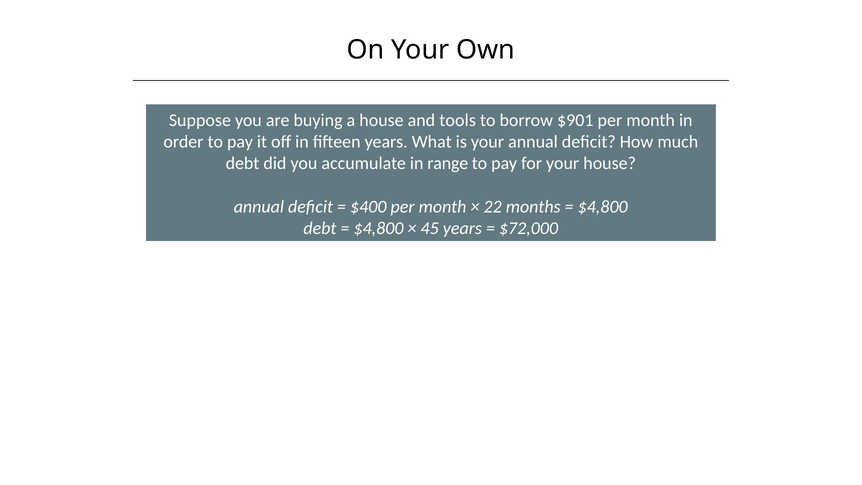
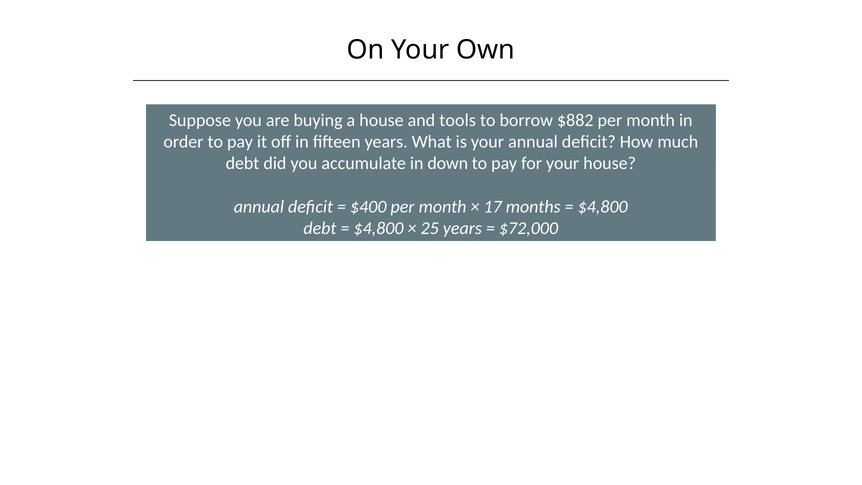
$901: $901 -> $882 (575, 120)
range: range -> down (448, 163)
22: 22 -> 17 (493, 207)
45: 45 -> 25 (430, 228)
